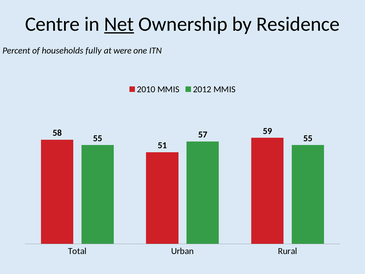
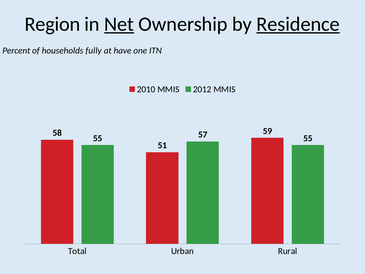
Centre: Centre -> Region (52, 24)
Residence underline: none -> present (298, 24)
were: were -> have (122, 50)
